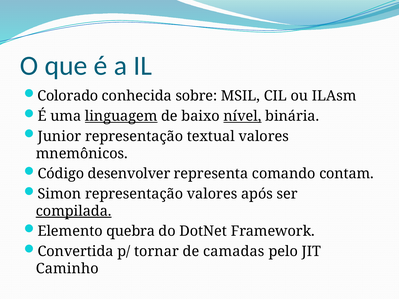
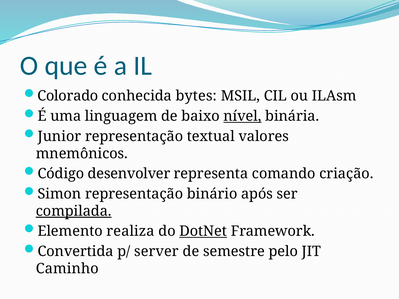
sobre: sobre -> bytes (196, 96)
linguagem underline: present -> none (121, 116)
contam: contam -> criação (346, 174)
representação valores: valores -> binário (212, 194)
quebra: quebra -> realiza (130, 231)
DotNet underline: none -> present (203, 231)
tornar: tornar -> server (156, 252)
camadas: camadas -> semestre (234, 252)
